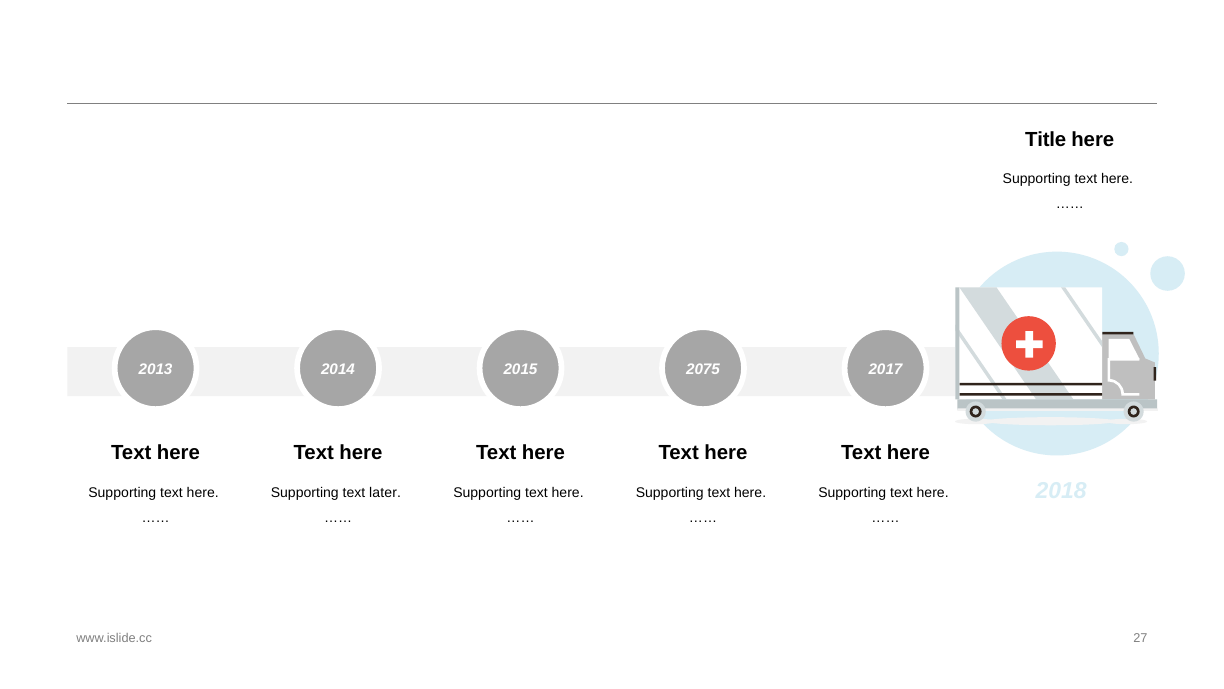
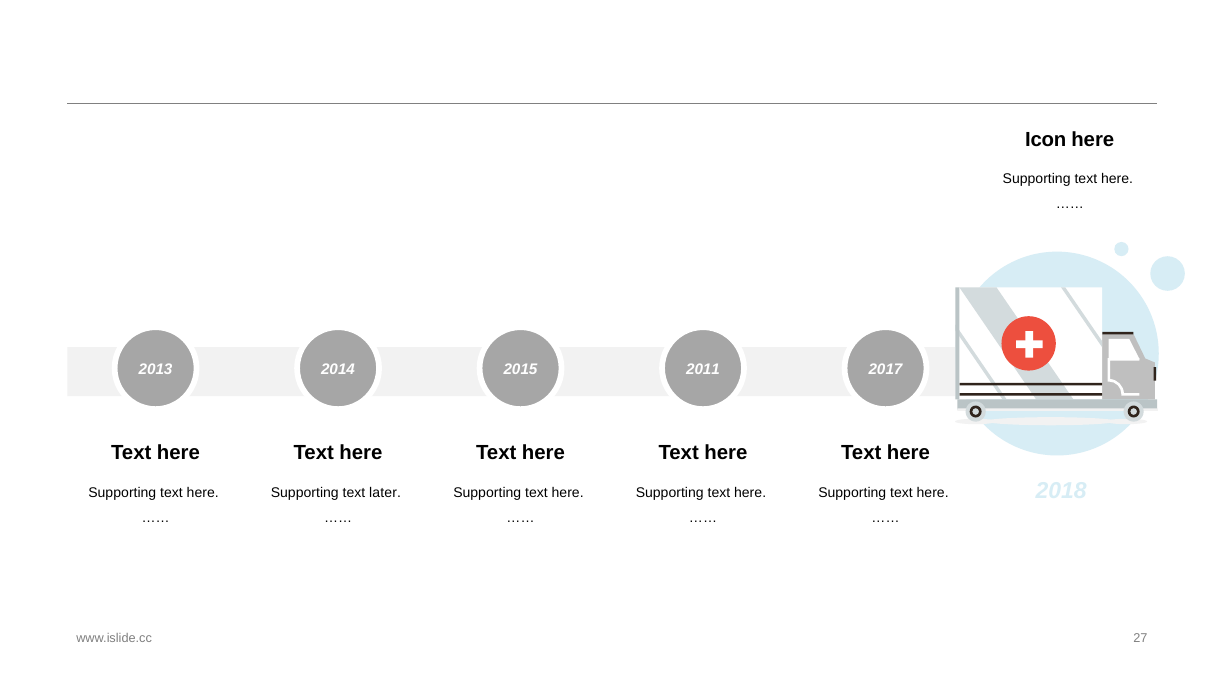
Title: Title -> Icon (1046, 139)
2075: 2075 -> 2011 (703, 369)
